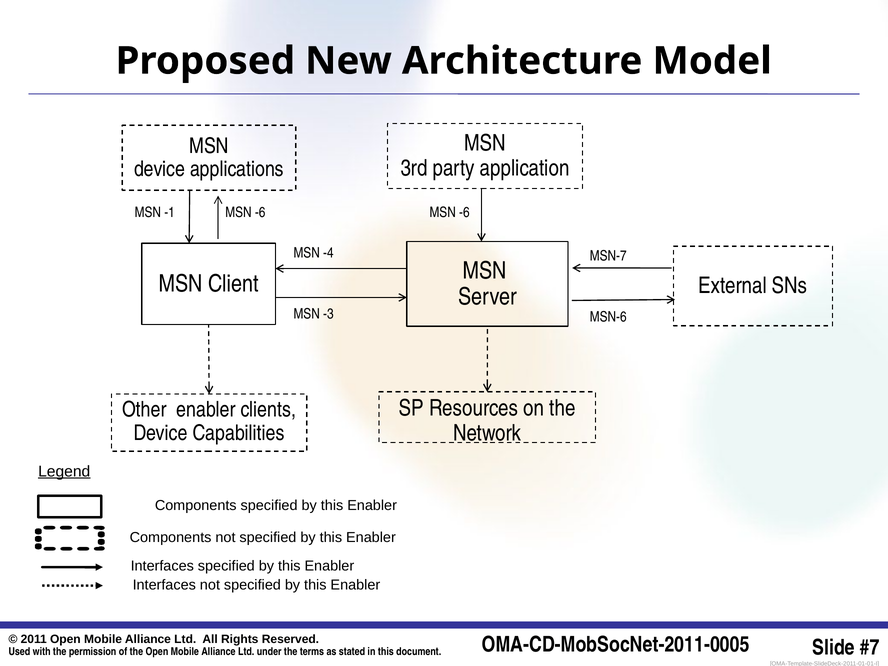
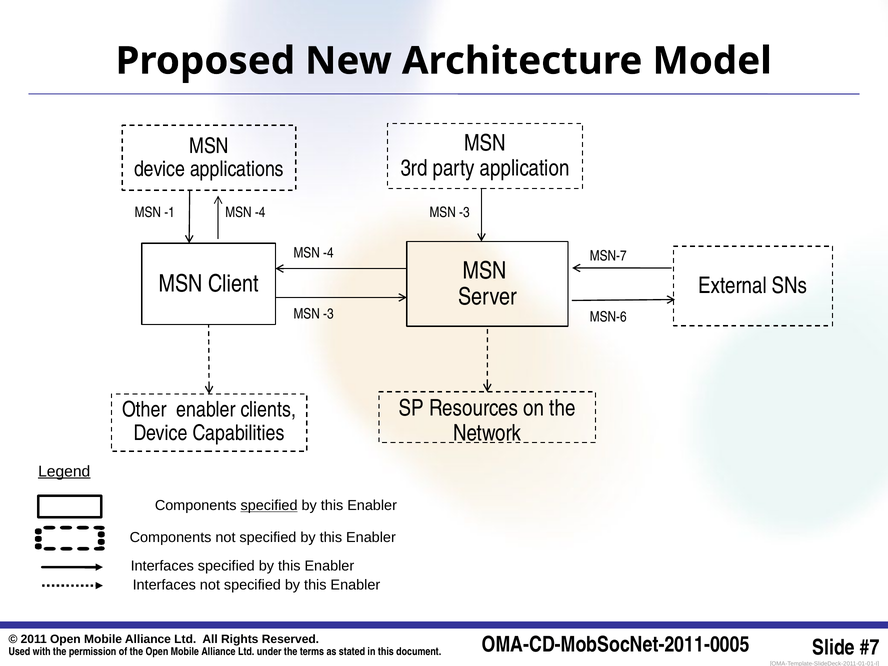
-6: -6 -> -4 (260, 213)
-6: -6 -> -3 (464, 213)
specified underline: none -> present (269, 506)
